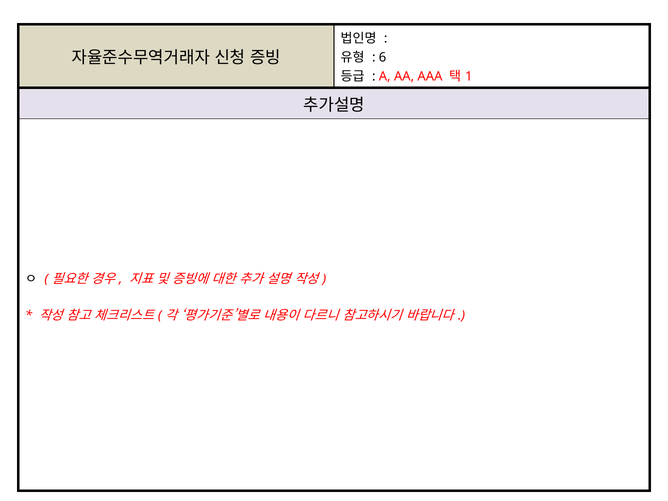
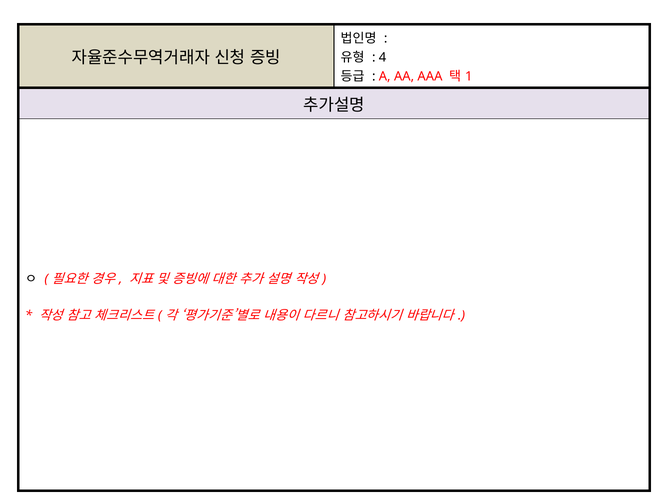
6: 6 -> 4 (383, 57)
